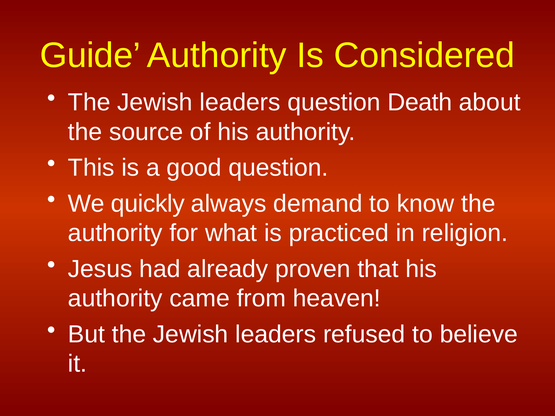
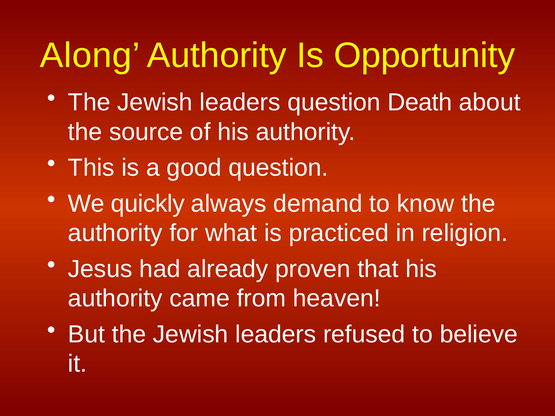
Guide: Guide -> Along (90, 56)
Considered: Considered -> Opportunity (424, 56)
